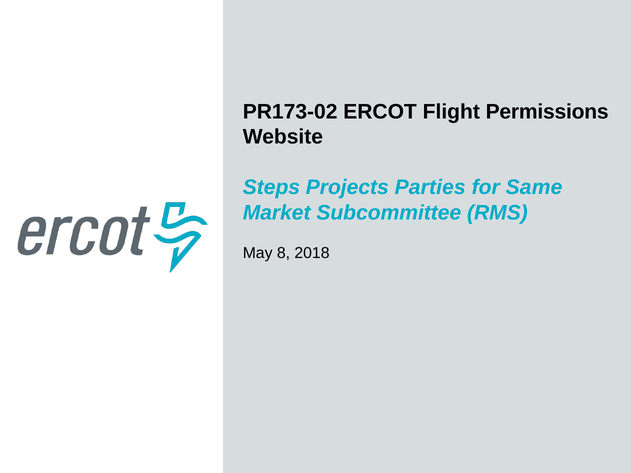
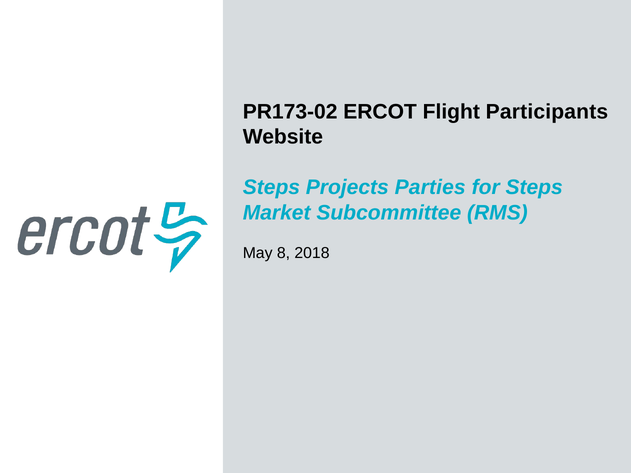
Permissions: Permissions -> Participants (547, 112)
for Same: Same -> Steps (534, 188)
